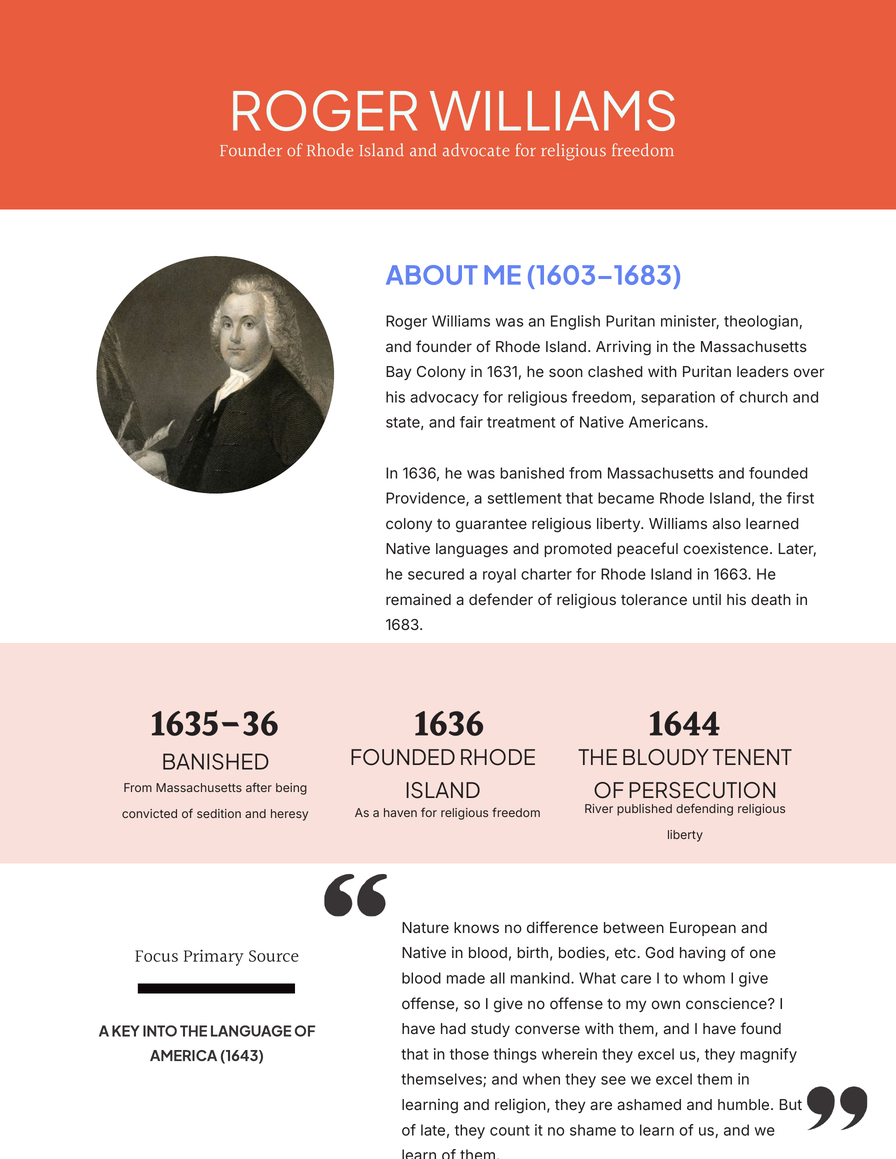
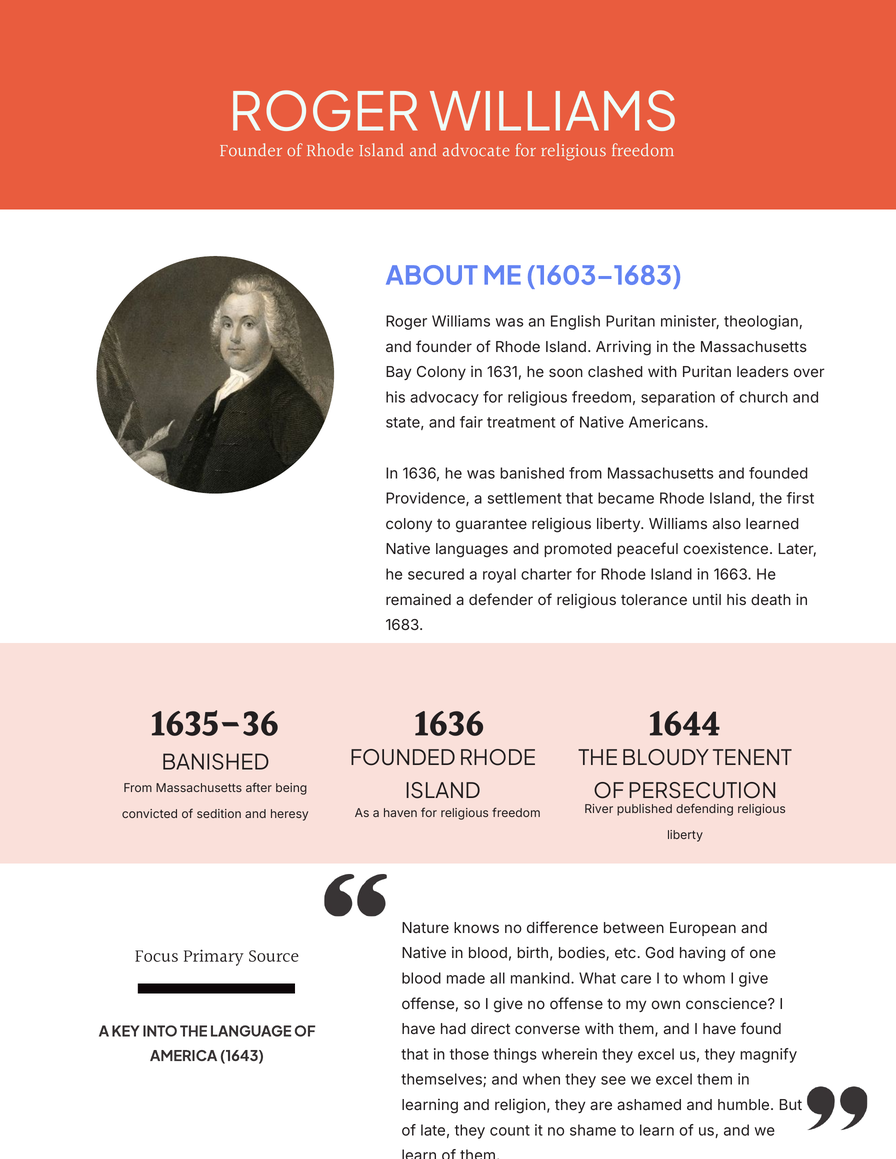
study: study -> direct (491, 1030)
